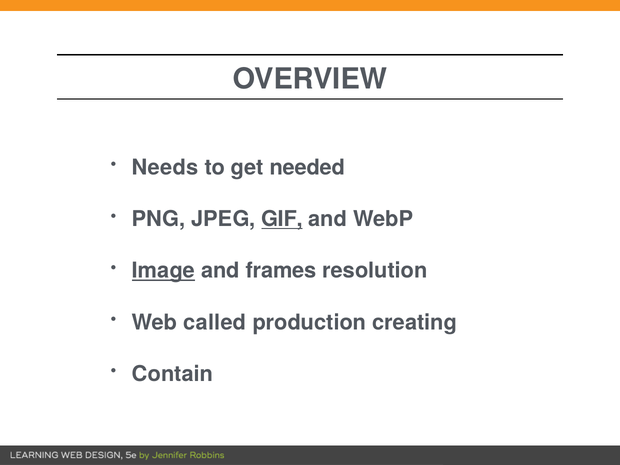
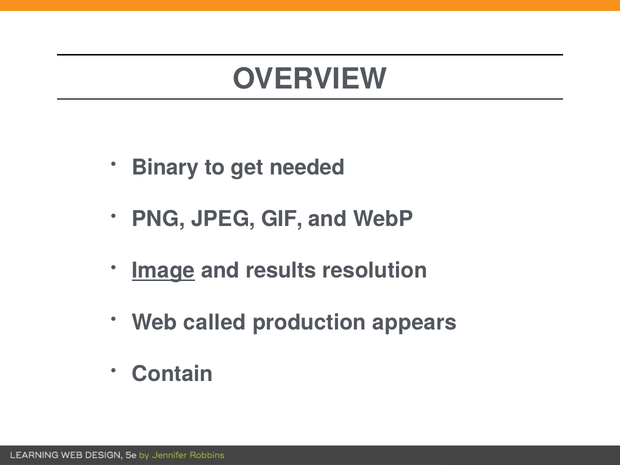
Needs: Needs -> Binary (165, 168)
GIF underline: present -> none (282, 219)
frames: frames -> results (281, 271)
creating: creating -> appears (415, 322)
